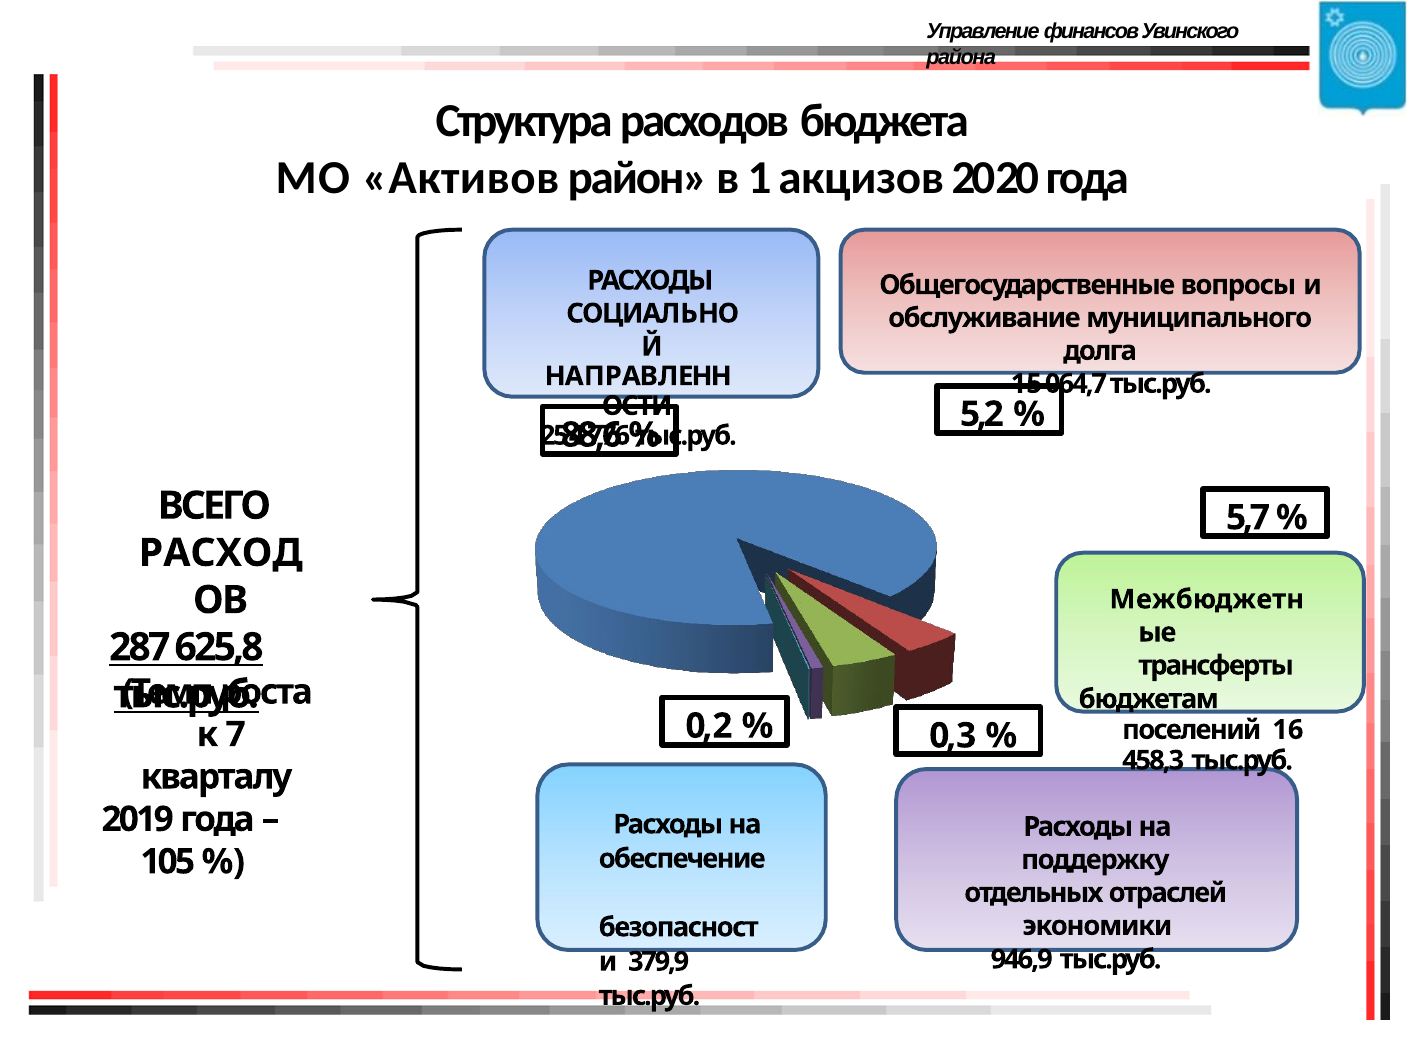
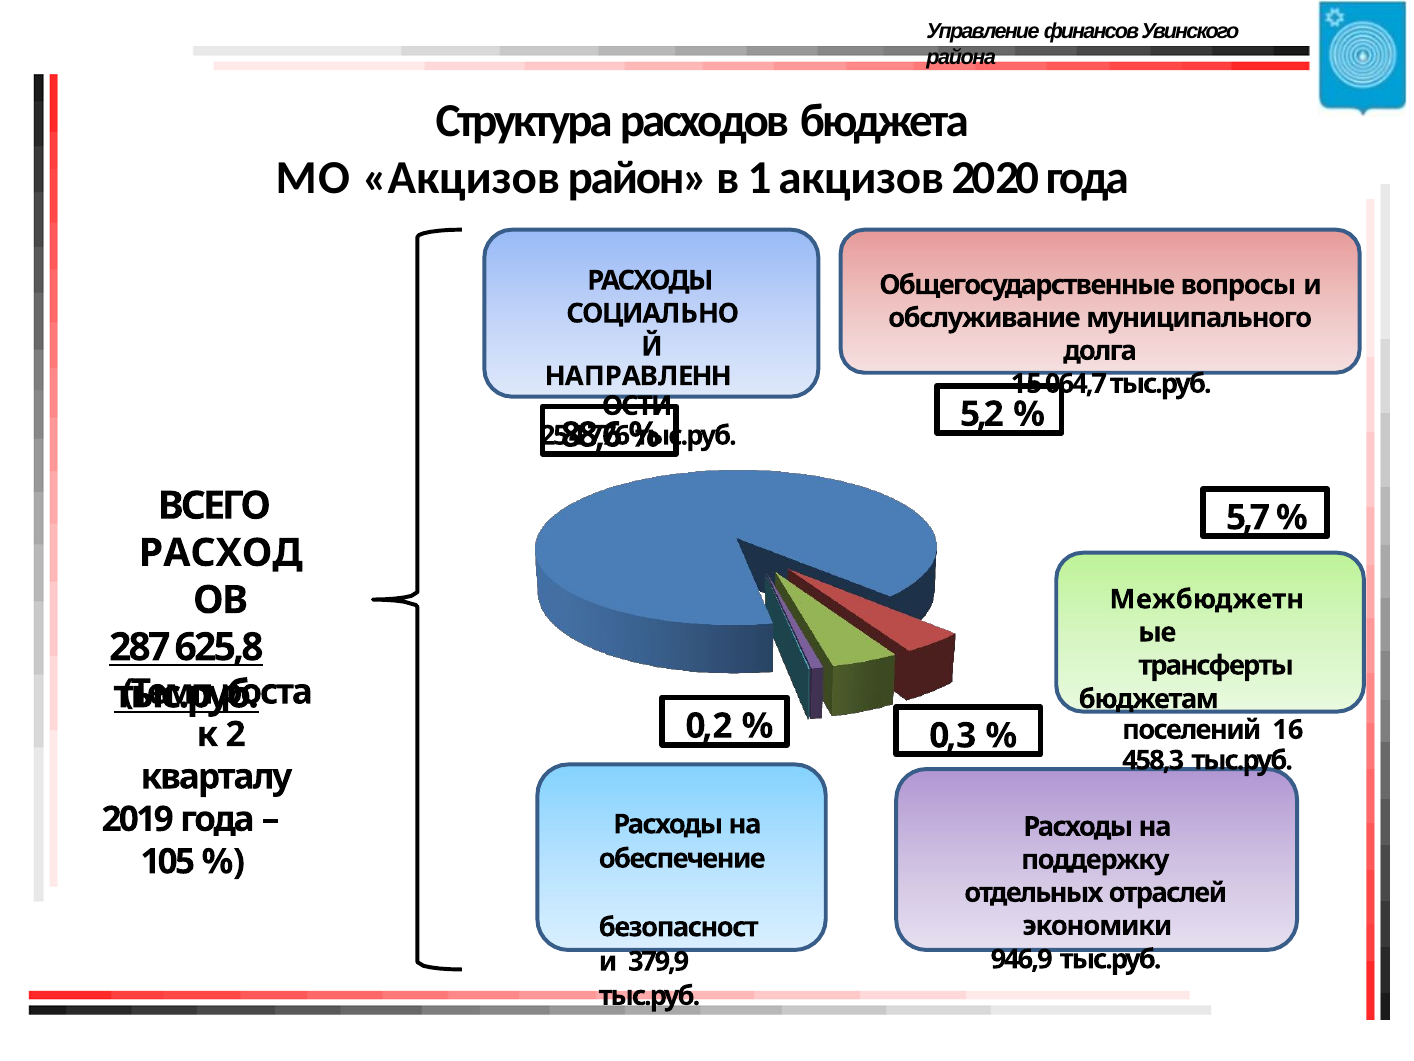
МО Активов: Активов -> Акцизов (461, 178)
7: 7 -> 2 (236, 734)
